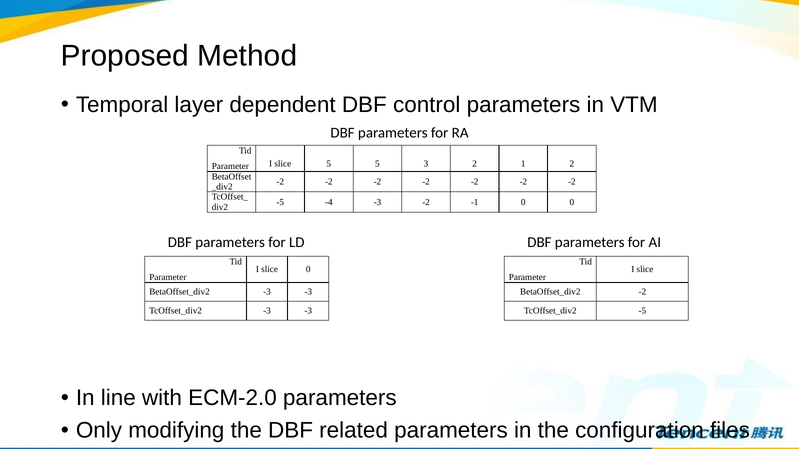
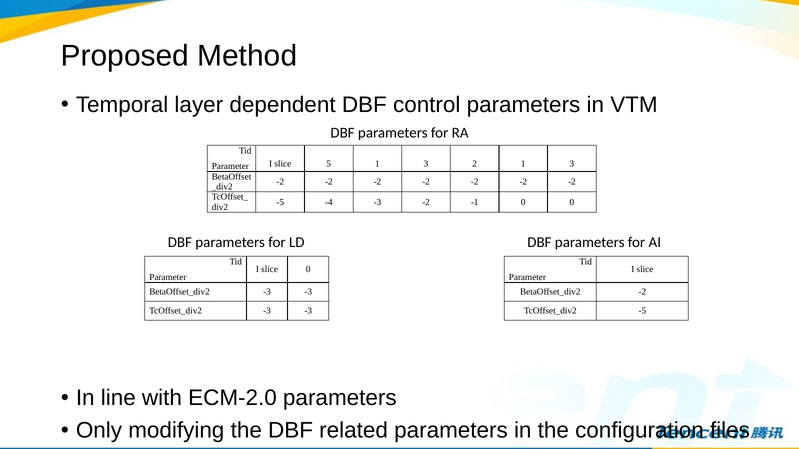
5 5: 5 -> 1 (377, 164)
2 1 2: 2 -> 3 (572, 164)
